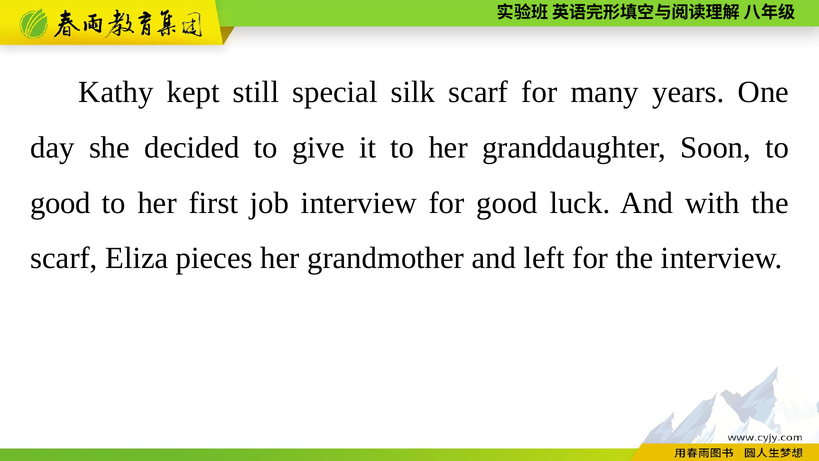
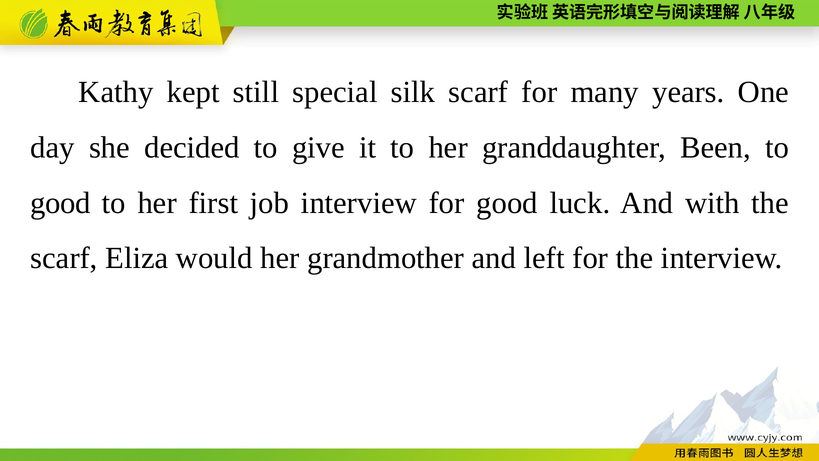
Soon: Soon -> Been (715, 148)
pieces: pieces -> would (214, 258)
